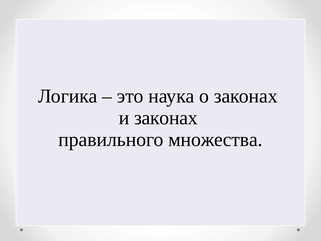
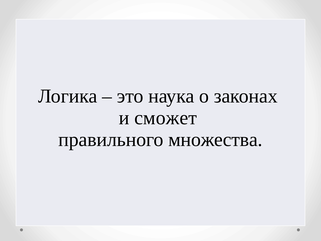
и законах: законах -> сможет (166, 118)
